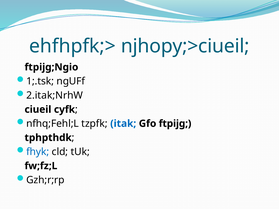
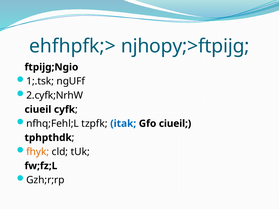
njhopy;>ciueil: njhopy;>ciueil -> njhopy;>ftpijg (185, 46)
2.itak;NrhW: 2.itak;NrhW -> 2.cyfk;NrhW (55, 95)
Gfo ftpijg: ftpijg -> ciueil (175, 124)
fhyk colour: blue -> orange (38, 152)
